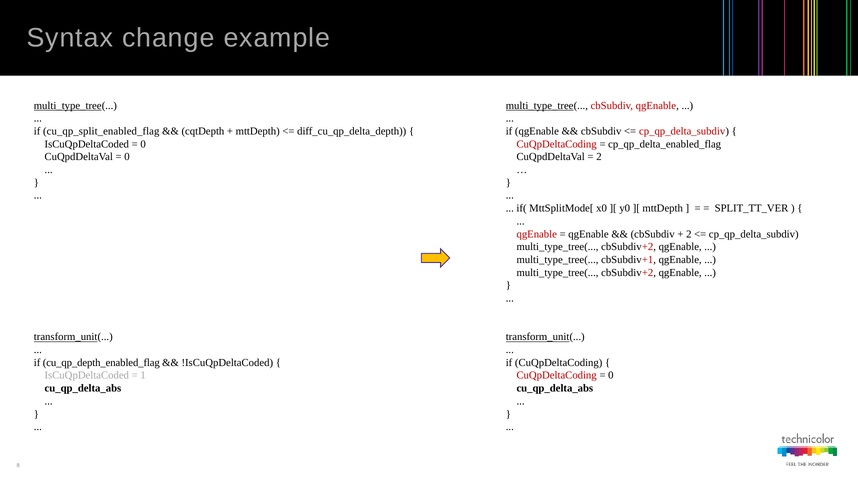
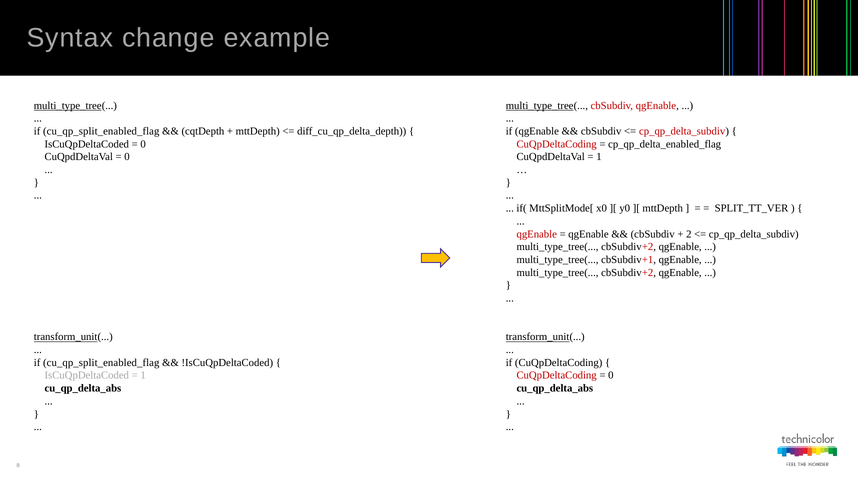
2: 2 -> 1 (599, 157)
cu_qp_depth_enabled_flag: cu_qp_depth_enabled_flag -> cu_qp_split_enabled_flag (101, 363)
